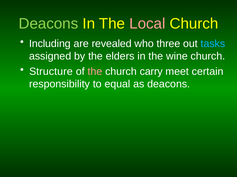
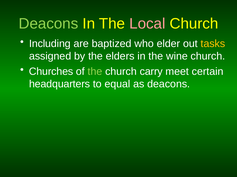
revealed: revealed -> baptized (112, 44)
three: three -> elder (168, 44)
tasks colour: light blue -> yellow (213, 44)
Structure: Structure -> Churches (51, 72)
the colour: pink -> light green (95, 72)
responsibility: responsibility -> headquarters (60, 84)
